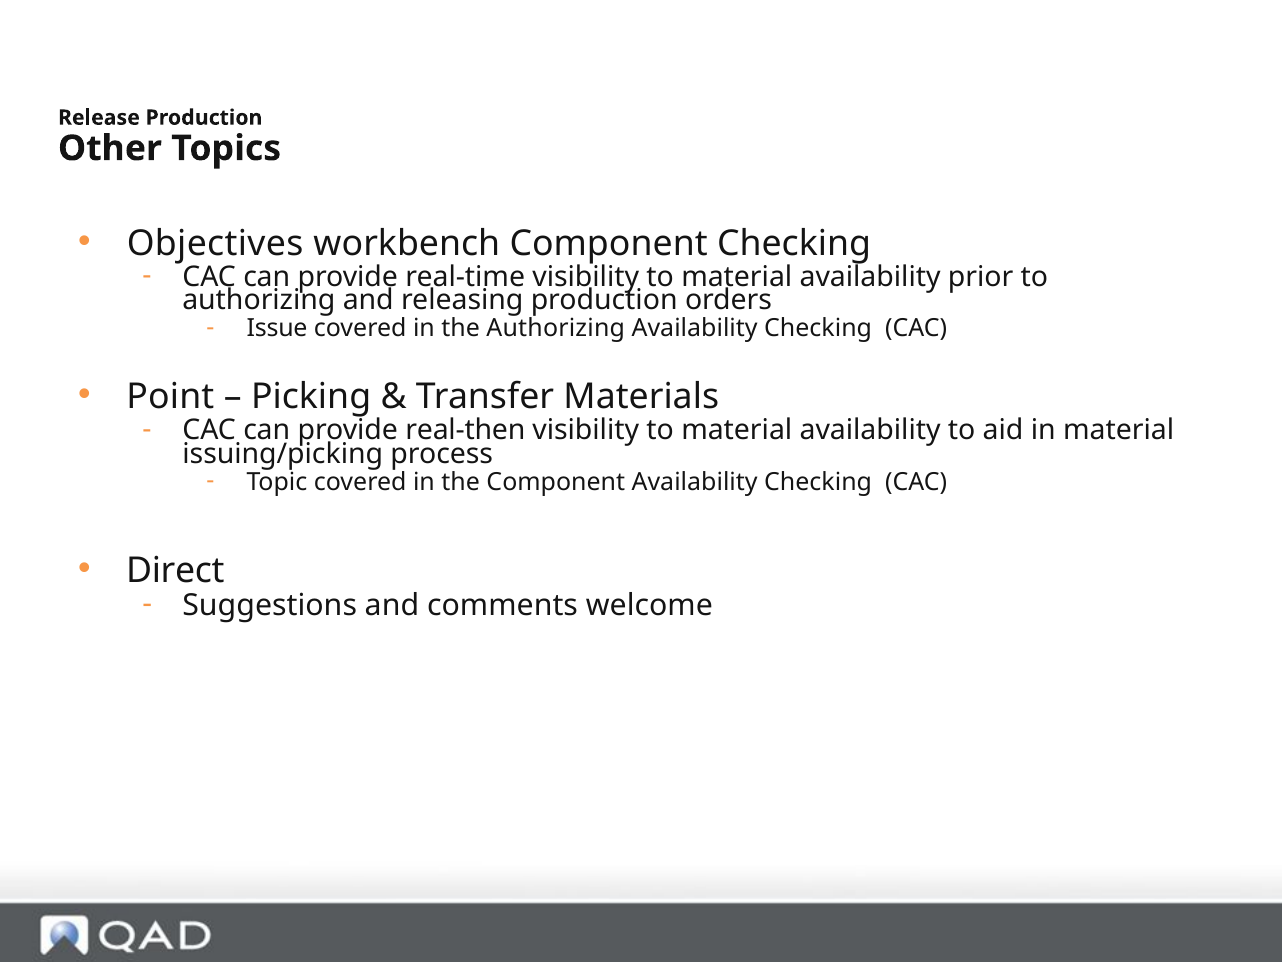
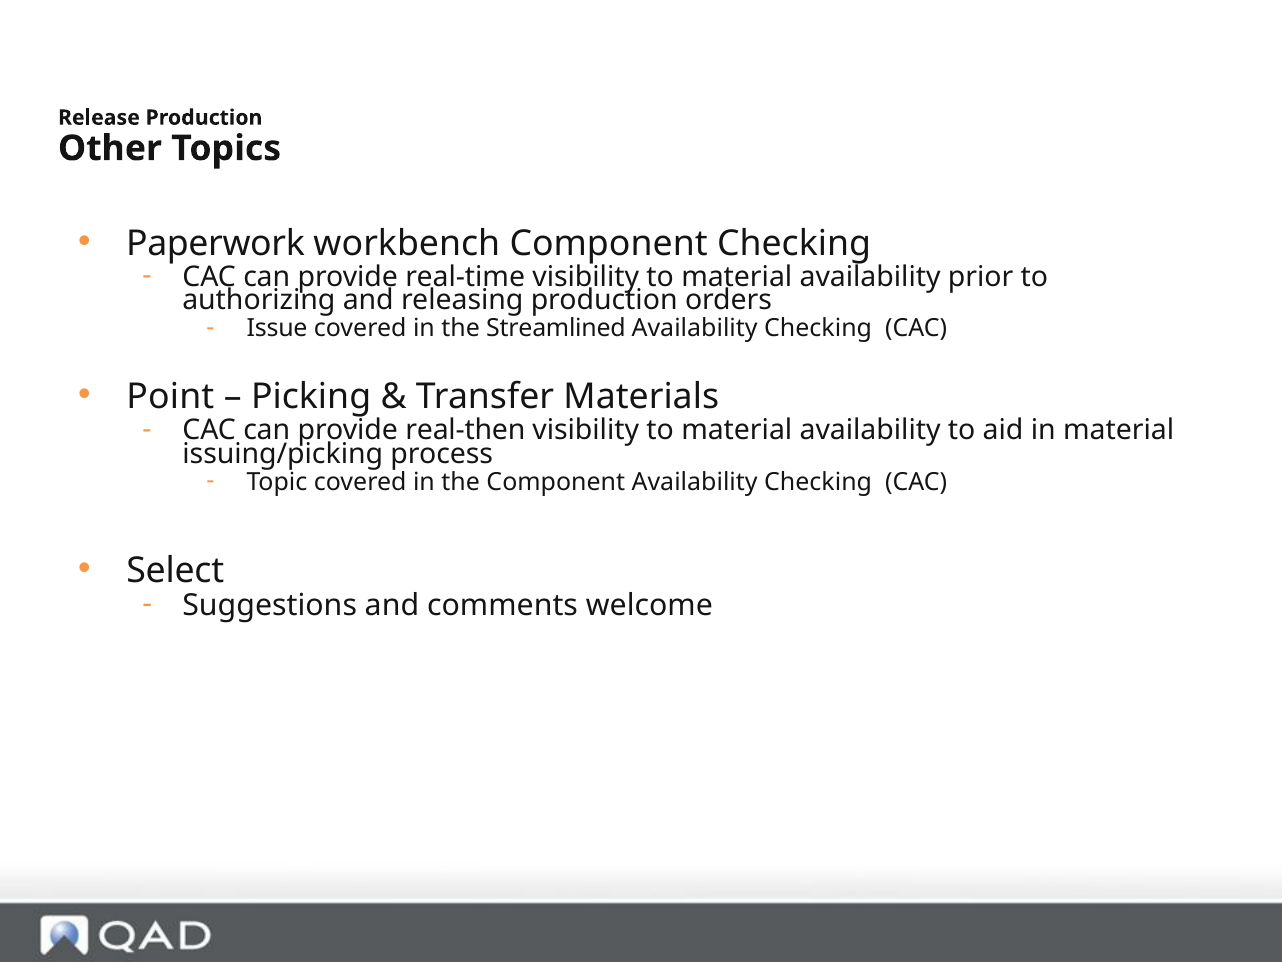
Objectives: Objectives -> Paperwork (215, 243)
the Authorizing: Authorizing -> Streamlined (556, 328)
Direct: Direct -> Select (175, 571)
